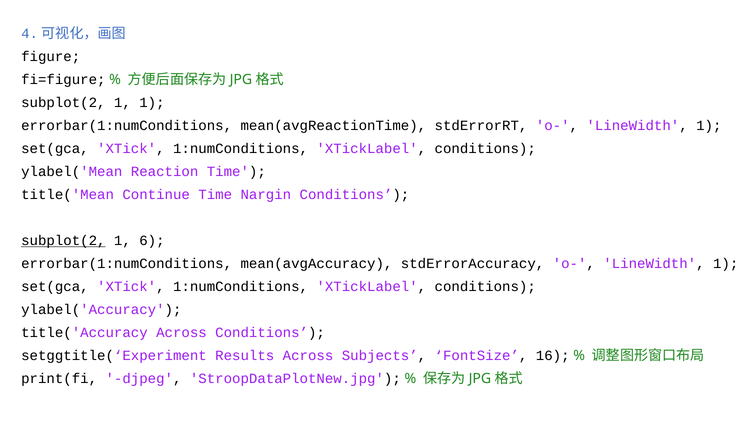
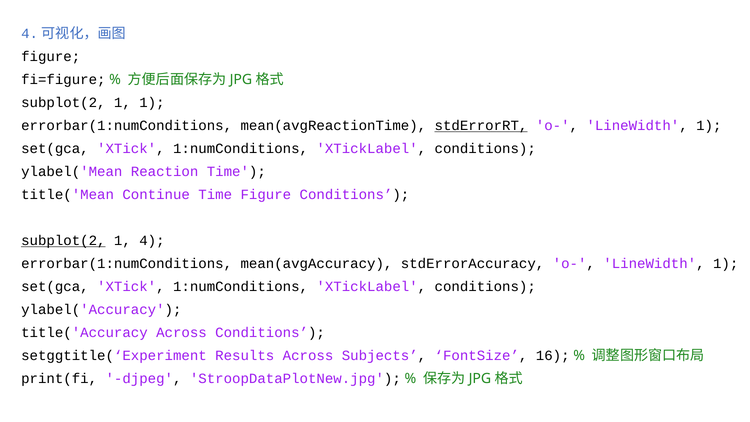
stdErrorRT underline: none -> present (481, 126)
Time Nargin: Nargin -> Figure (266, 195)
6: 6 -> 4 (152, 241)
